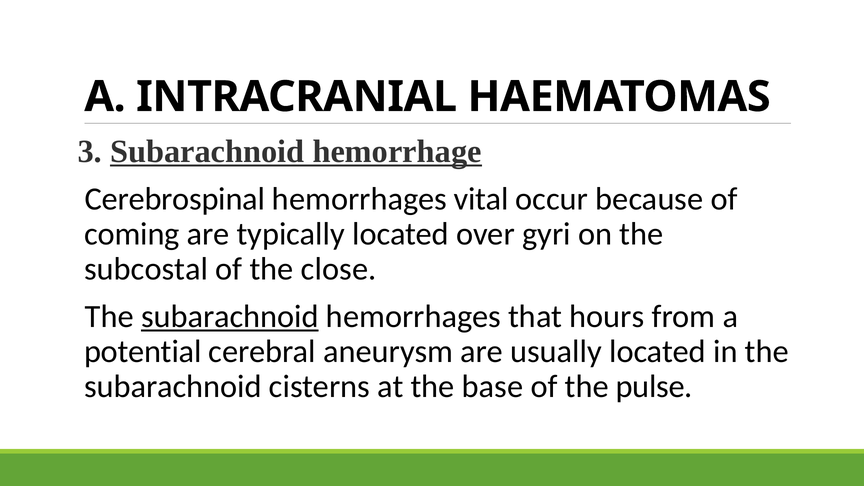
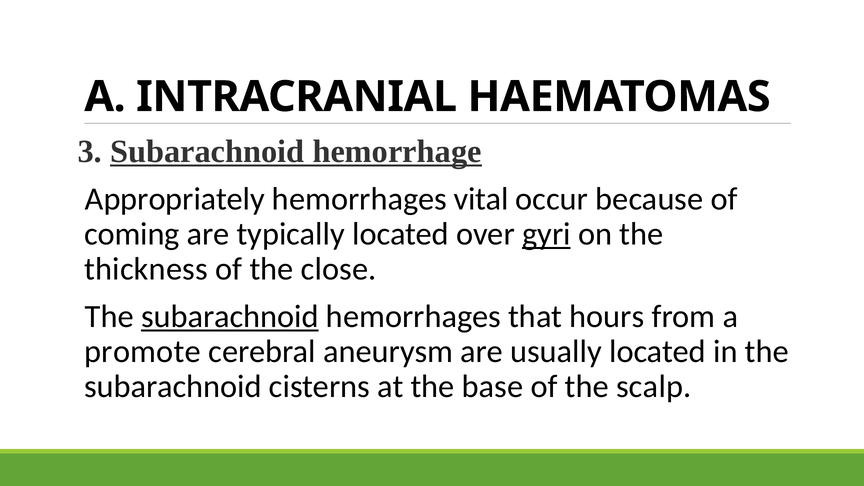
Cerebrospinal: Cerebrospinal -> Appropriately (175, 199)
gyri underline: none -> present (546, 234)
subcostal: subcostal -> thickness (146, 269)
potential: potential -> promote (143, 352)
pulse: pulse -> scalp (654, 387)
